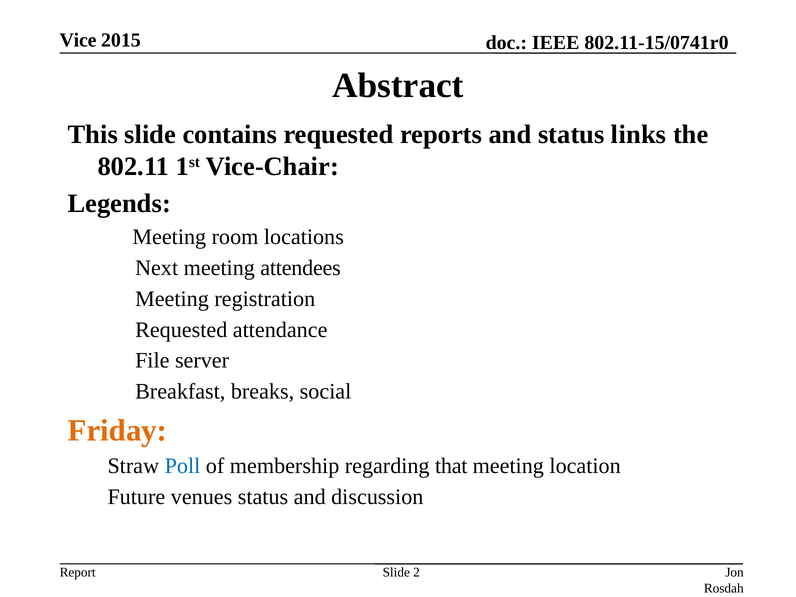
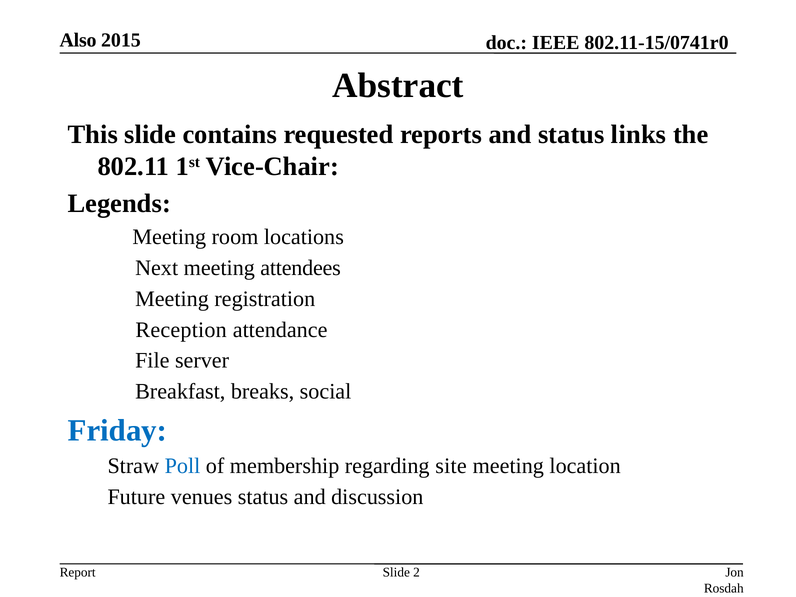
Vice: Vice -> Also (78, 40)
Requested: Requested -> Reception (181, 330)
Friday colour: orange -> blue (117, 430)
that: that -> site (451, 466)
